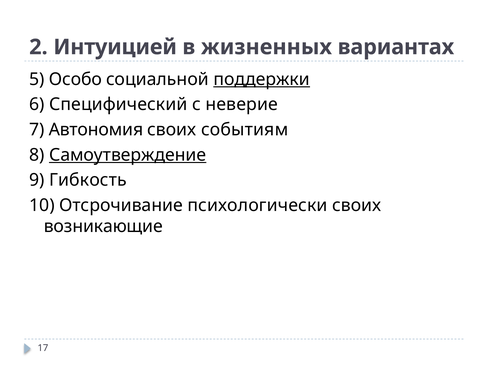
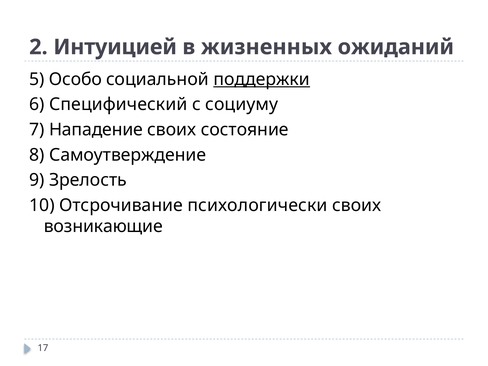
вариантах: вариантах -> ожиданий (396, 47)
неверие: неверие -> социуму (242, 104)
Автономия: Автономия -> Нападение (96, 130)
событиям: событиям -> состояние (245, 130)
Самоутверждение underline: present -> none (128, 155)
Гибкость: Гибкость -> Зрелость (88, 180)
